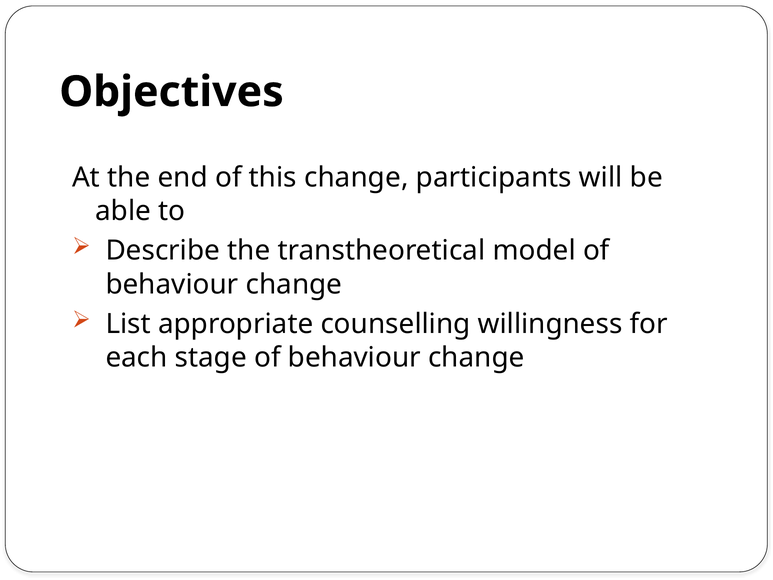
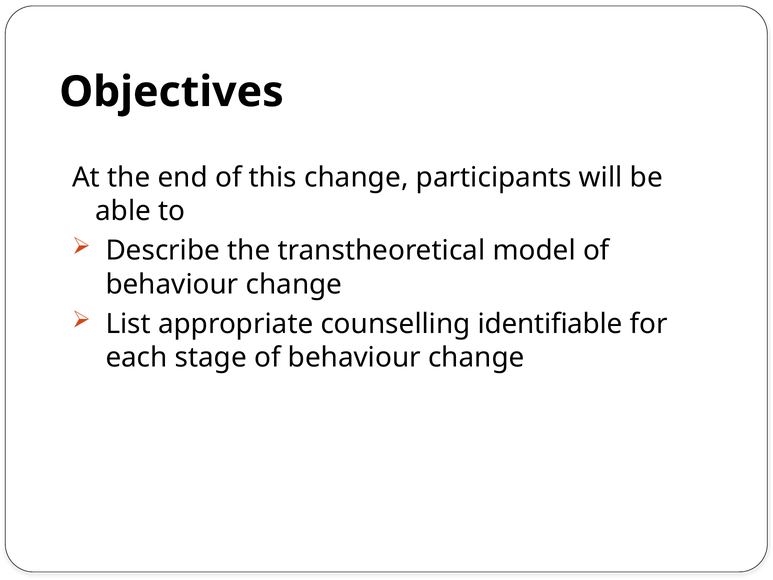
willingness: willingness -> identifiable (550, 324)
